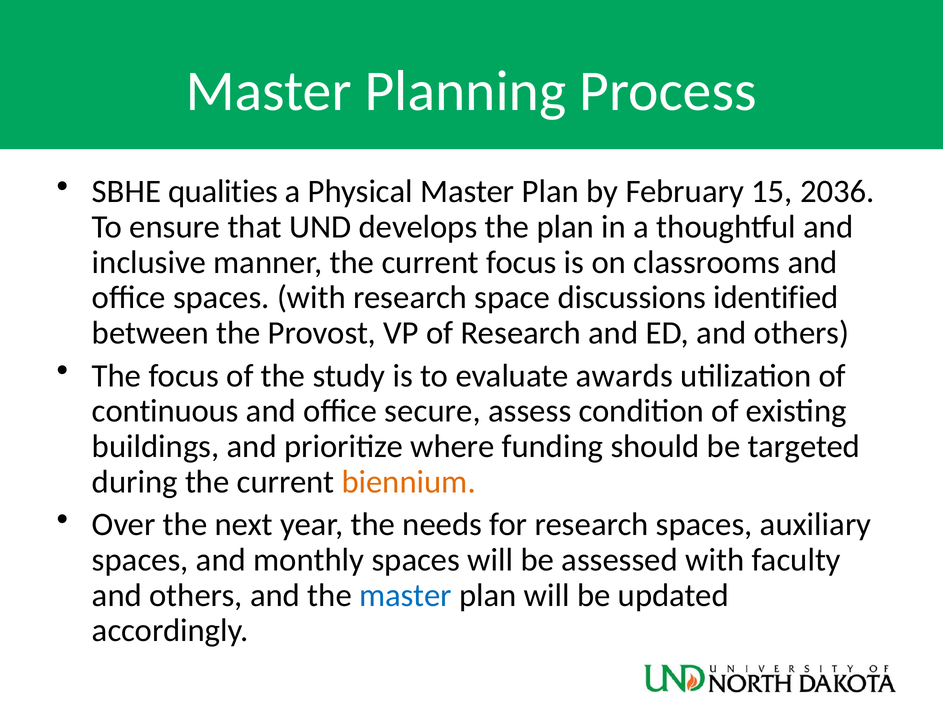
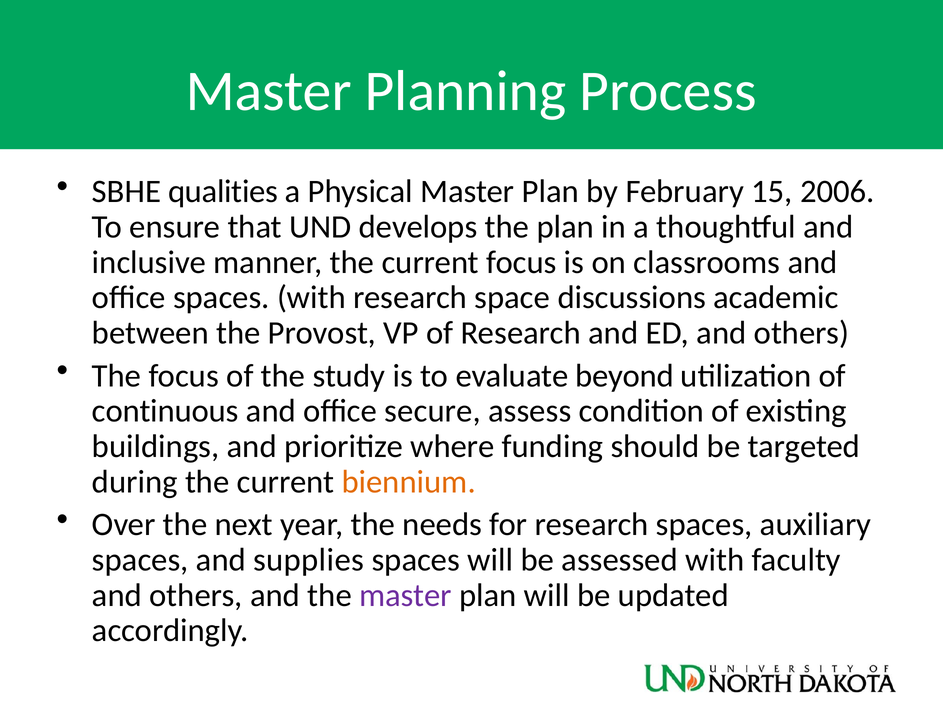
2036: 2036 -> 2006 (837, 192)
identified: identified -> academic (776, 298)
awards: awards -> beyond (625, 376)
monthly: monthly -> supplies (309, 560)
master colour: blue -> purple (406, 596)
